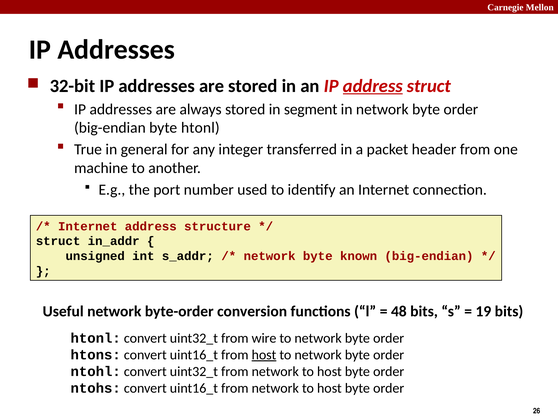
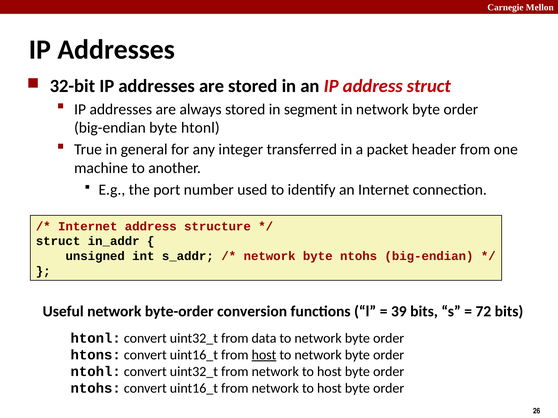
address underline: present -> none (373, 86)
byte known: known -> ntohs (359, 256)
48: 48 -> 39 (399, 312)
19: 19 -> 72 (483, 312)
wire: wire -> data (264, 339)
